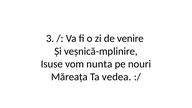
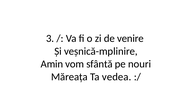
Isuse: Isuse -> Amin (52, 64)
nunta: nunta -> sfântă (99, 64)
